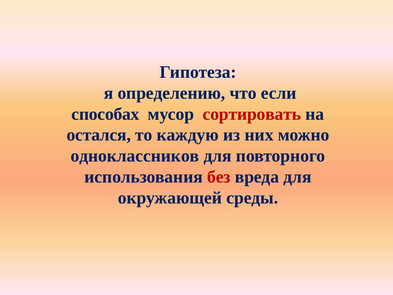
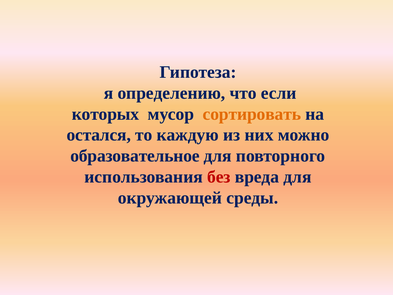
способах: способах -> которых (105, 114)
сортировать colour: red -> orange (252, 114)
одноклассников: одноклассников -> образовательное (135, 156)
